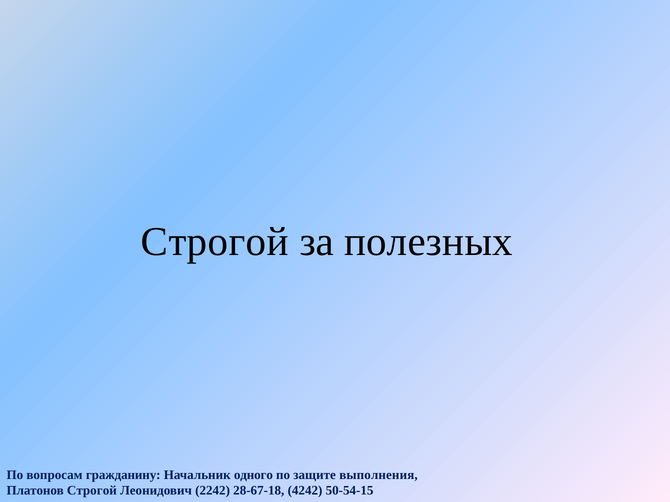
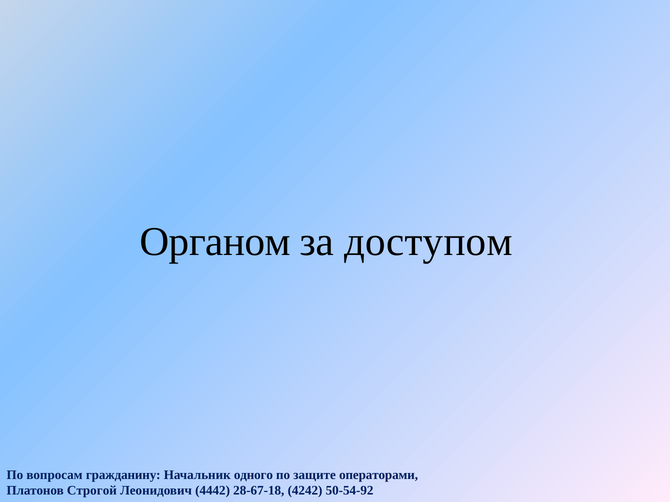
Строгой: Строгой -> Органом (215, 242)
полезных: полезных -> доступом (428, 242)
выполнения: выполнения -> операторами (379, 475)
2242: 2242 -> 4442 (213, 491)
50-54-15: 50-54-15 -> 50-54-92 (350, 491)
